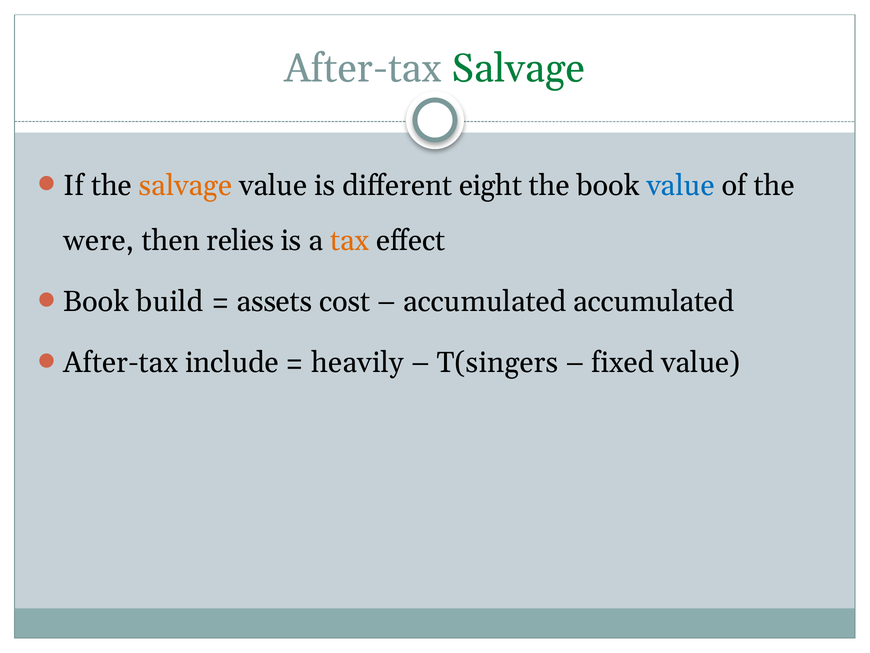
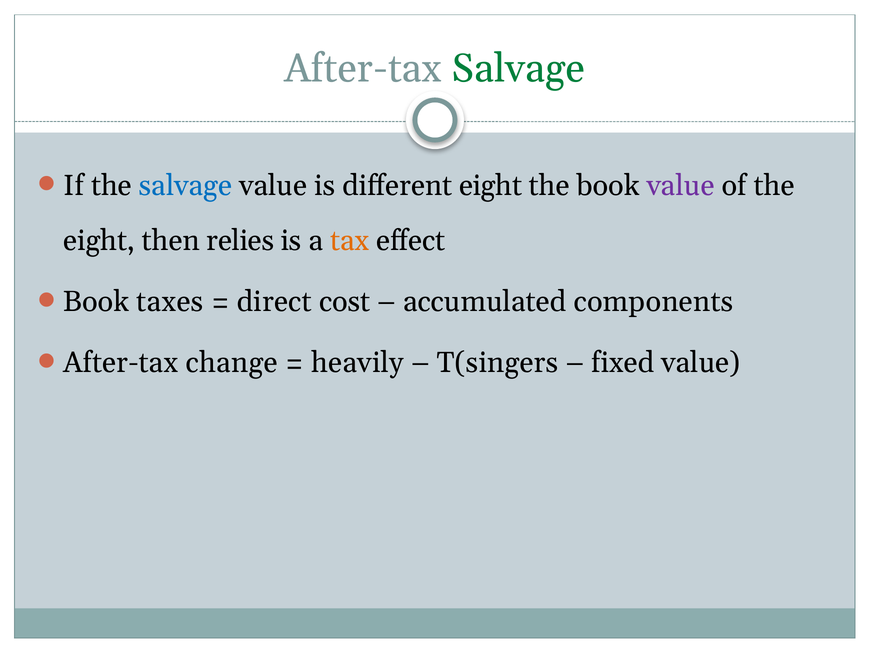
salvage colour: orange -> blue (185, 185)
value colour: blue -> purple (681, 185)
were: were -> eight (99, 241)
build: build -> taxes (170, 302)
assets: assets -> direct (274, 302)
accumulated accumulated: accumulated -> components (654, 302)
include: include -> change (232, 363)
